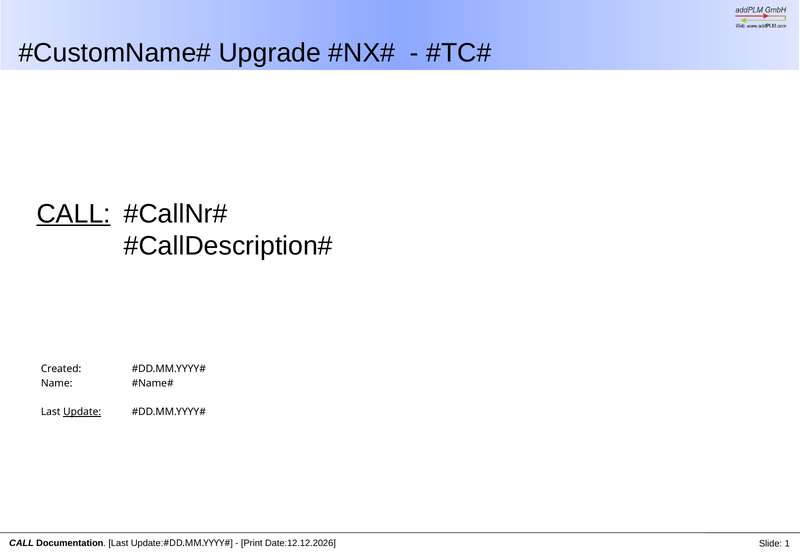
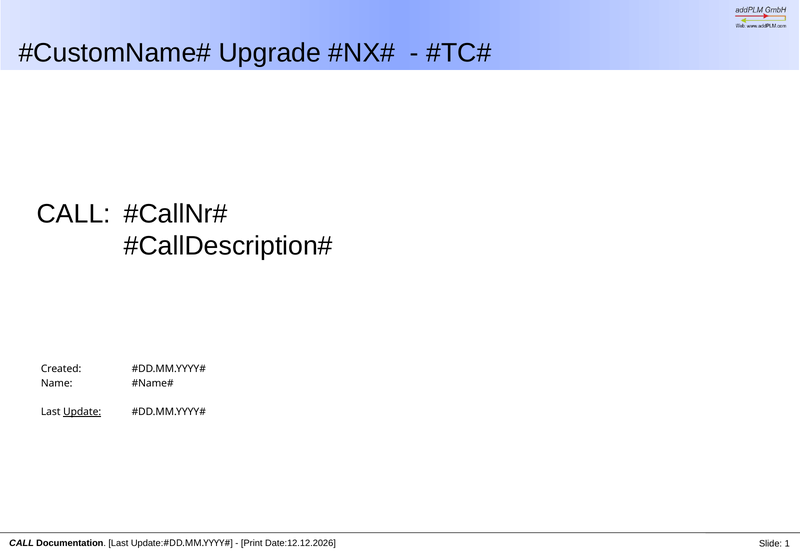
CALL underline: present -> none (74, 214)
